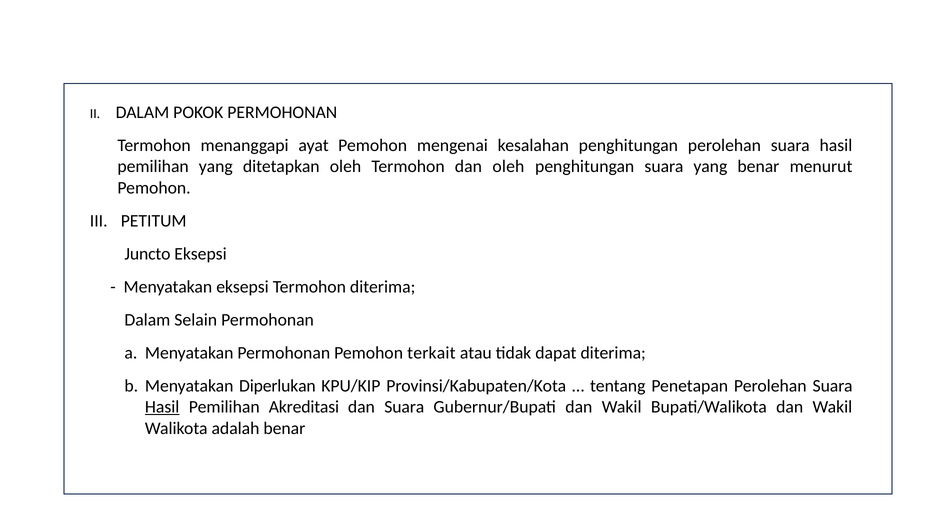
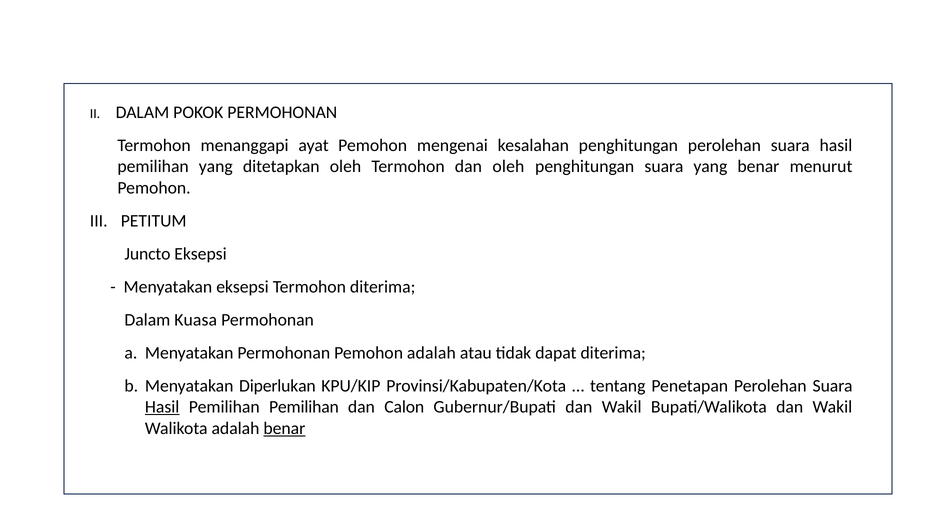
Selain: Selain -> Kuasa (196, 320)
Pemohon terkait: terkait -> adalah (431, 353)
Pemilihan Akreditasi: Akreditasi -> Pemilihan (304, 407)
dan Suara: Suara -> Calon (404, 407)
benar underline: none -> present (284, 429)
